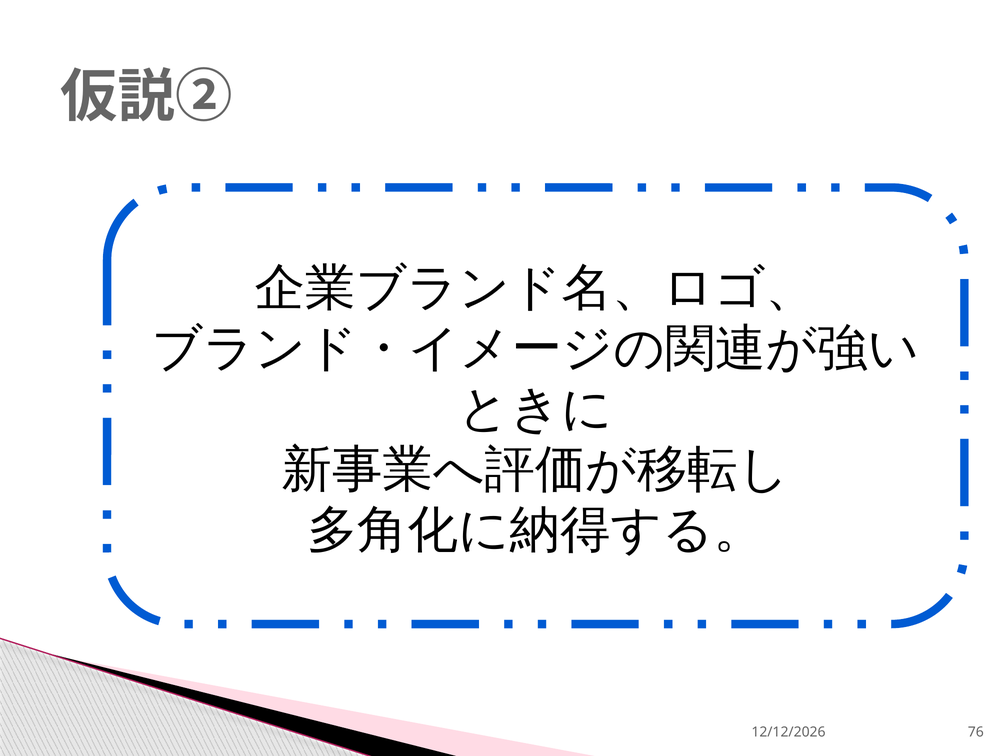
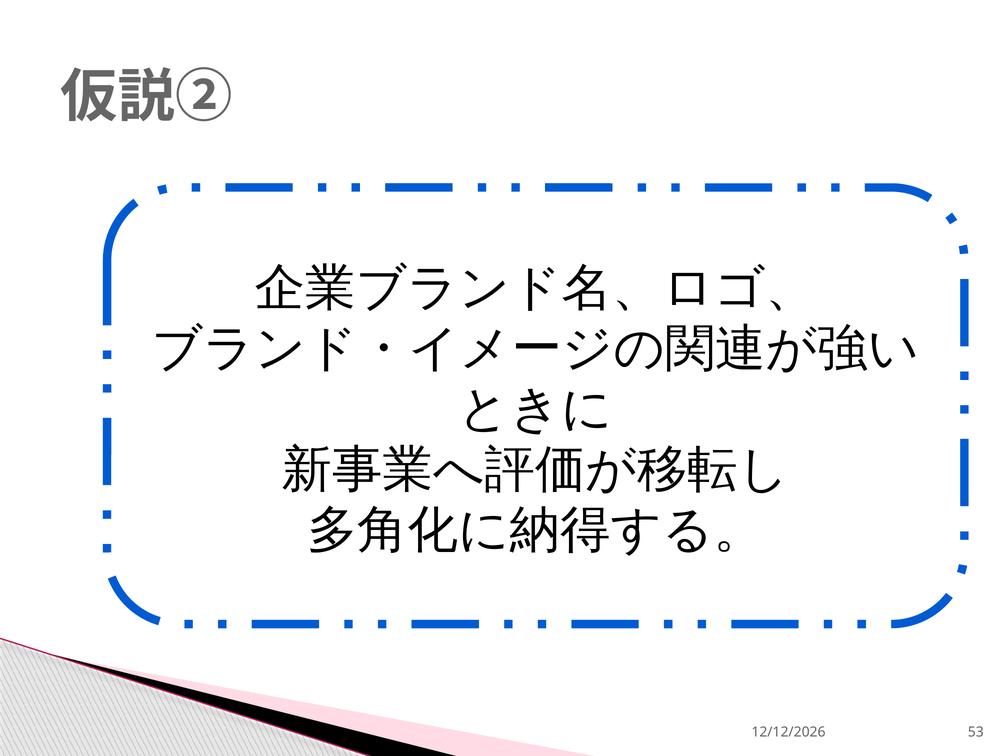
76: 76 -> 53 (976, 732)
